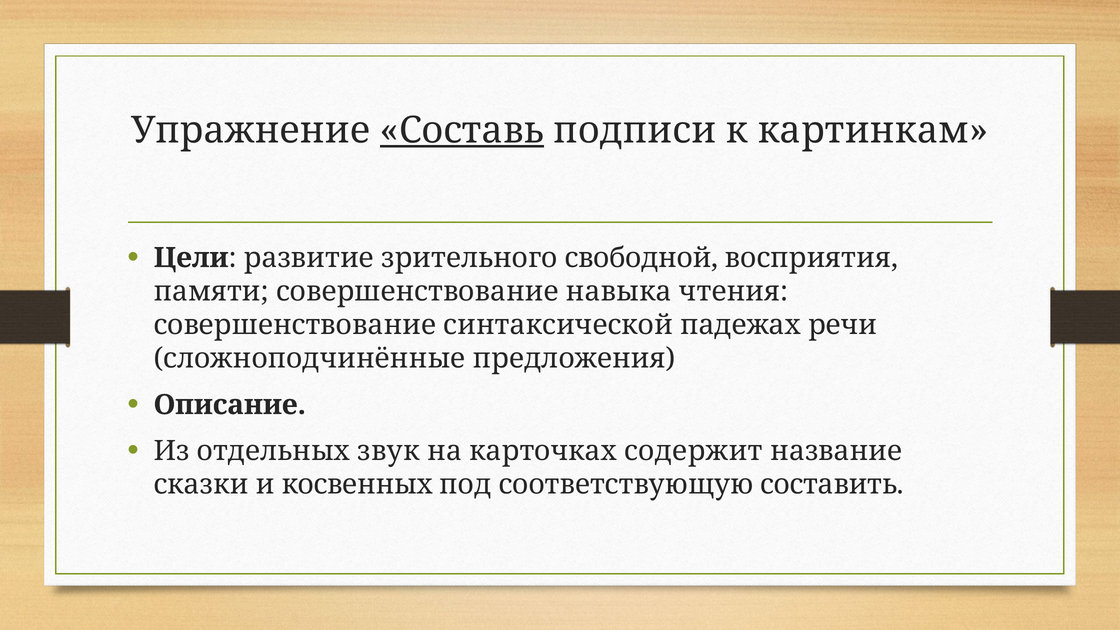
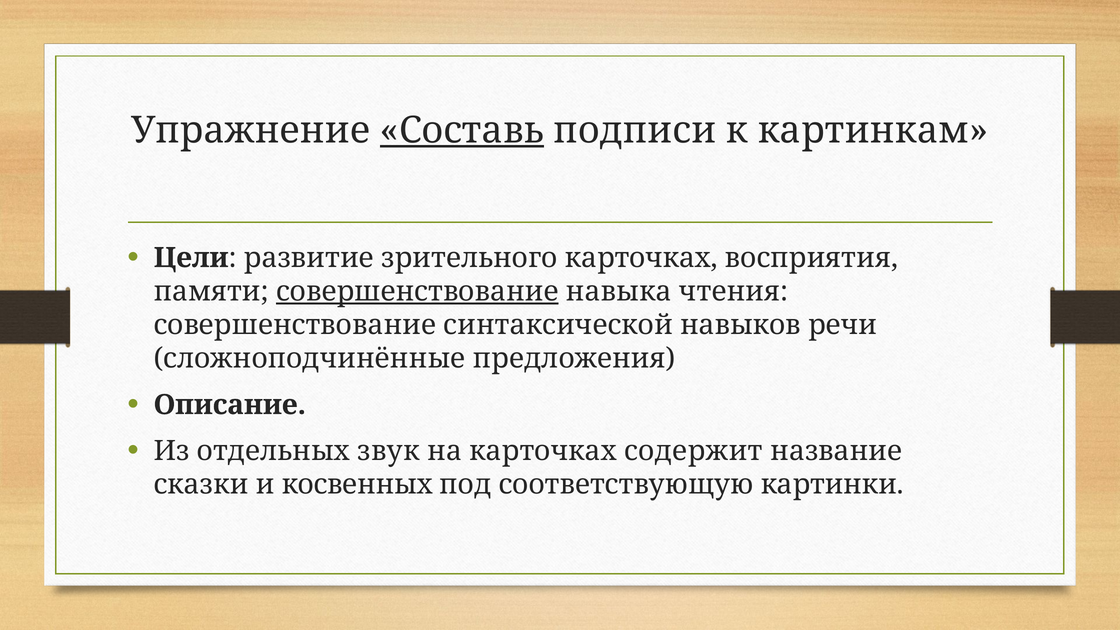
зрительного свободной: свободной -> карточках (641, 258)
совершенствование underline: none -> present (417, 291)
падежах: падежах -> навыков (741, 325)
составить: составить -> картинки (832, 485)
